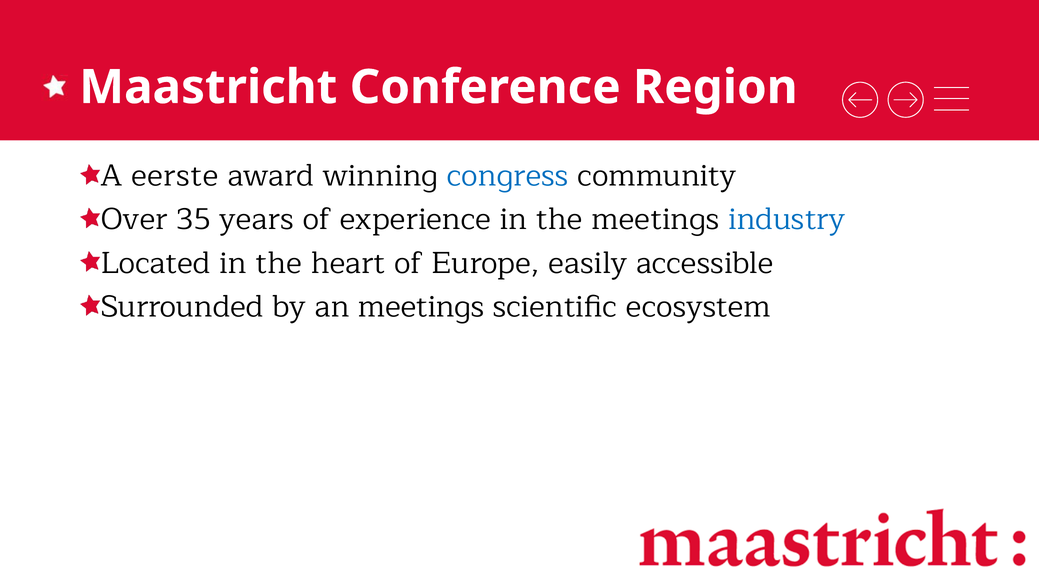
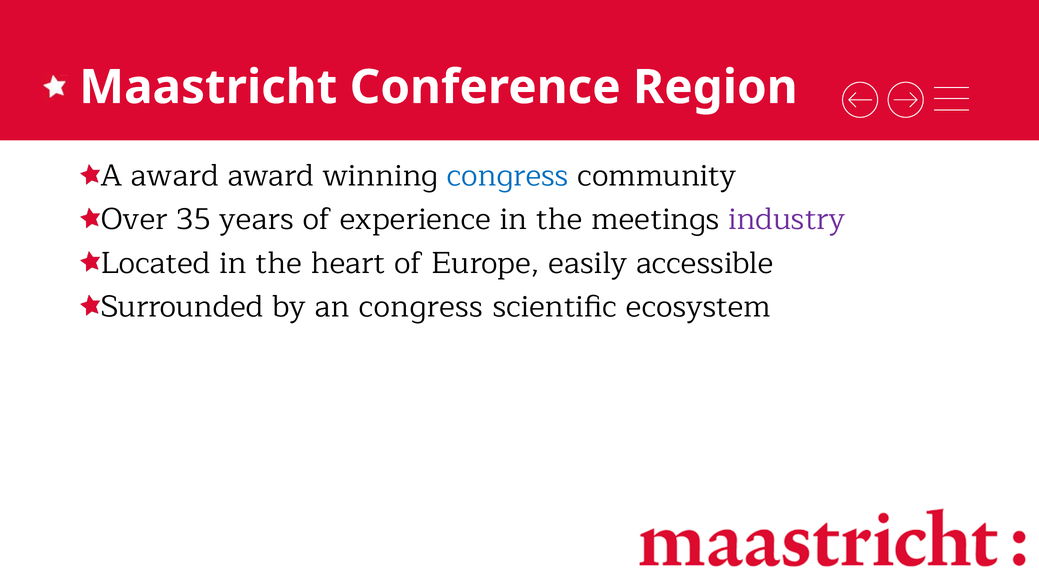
A eerste: eerste -> award (175, 176)
industry colour: blue -> purple (787, 219)
an meetings: meetings -> congress (421, 306)
